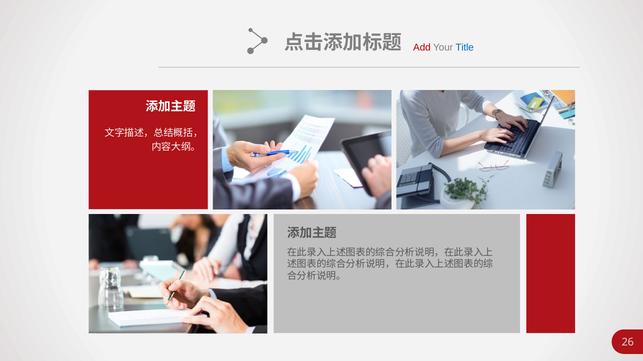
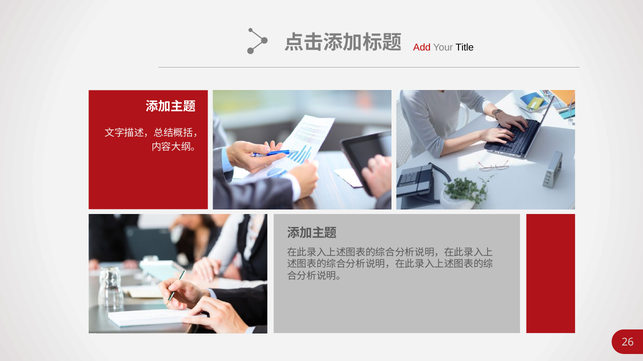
Title colour: blue -> black (465, 48)
